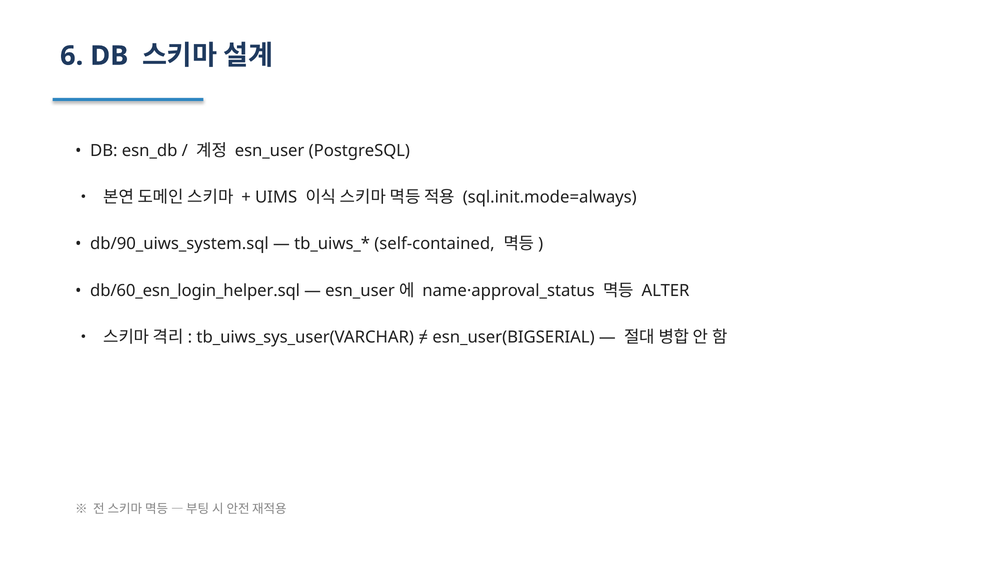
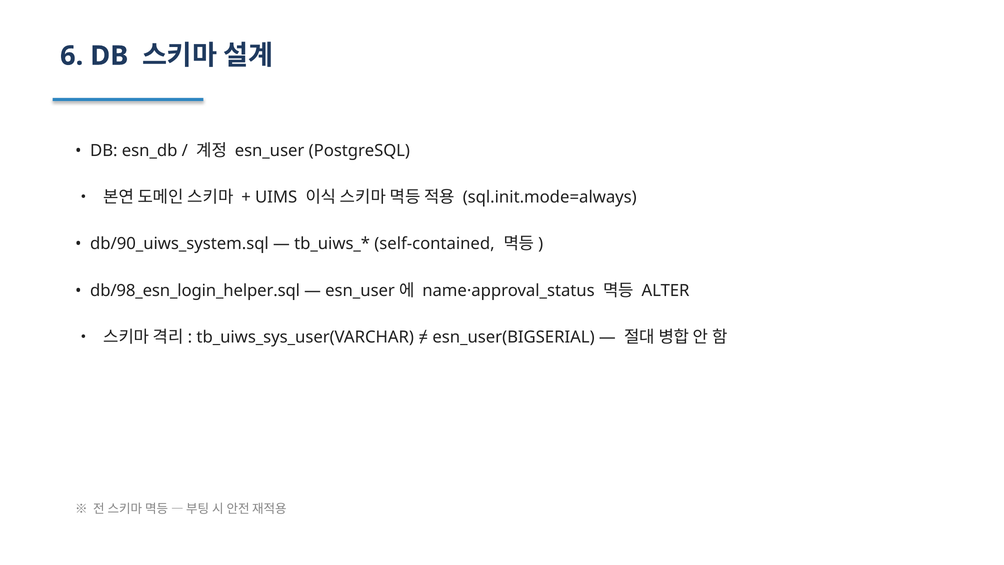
db/60_esn_login_helper.sql: db/60_esn_login_helper.sql -> db/98_esn_login_helper.sql (195, 290)
